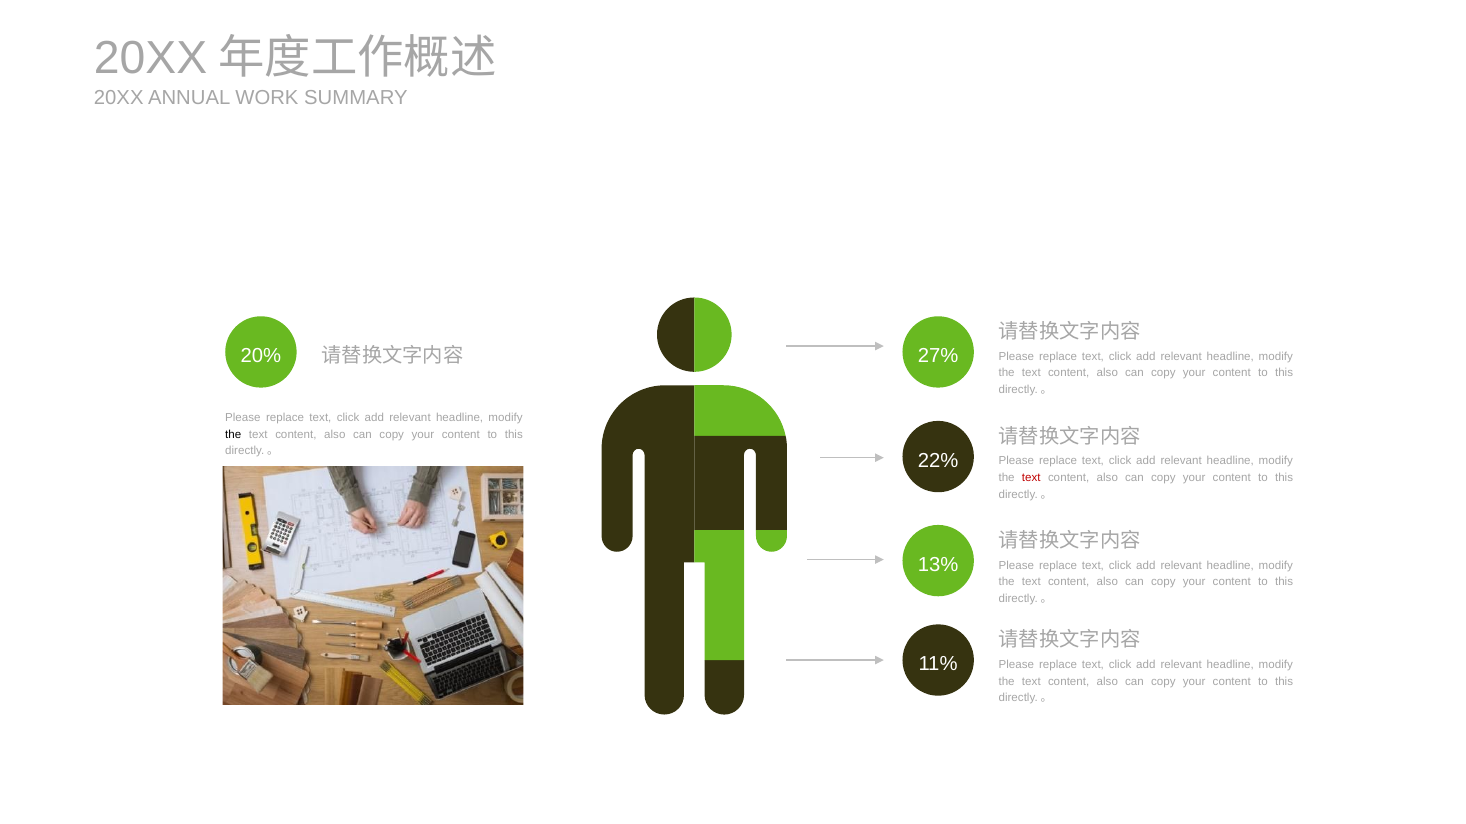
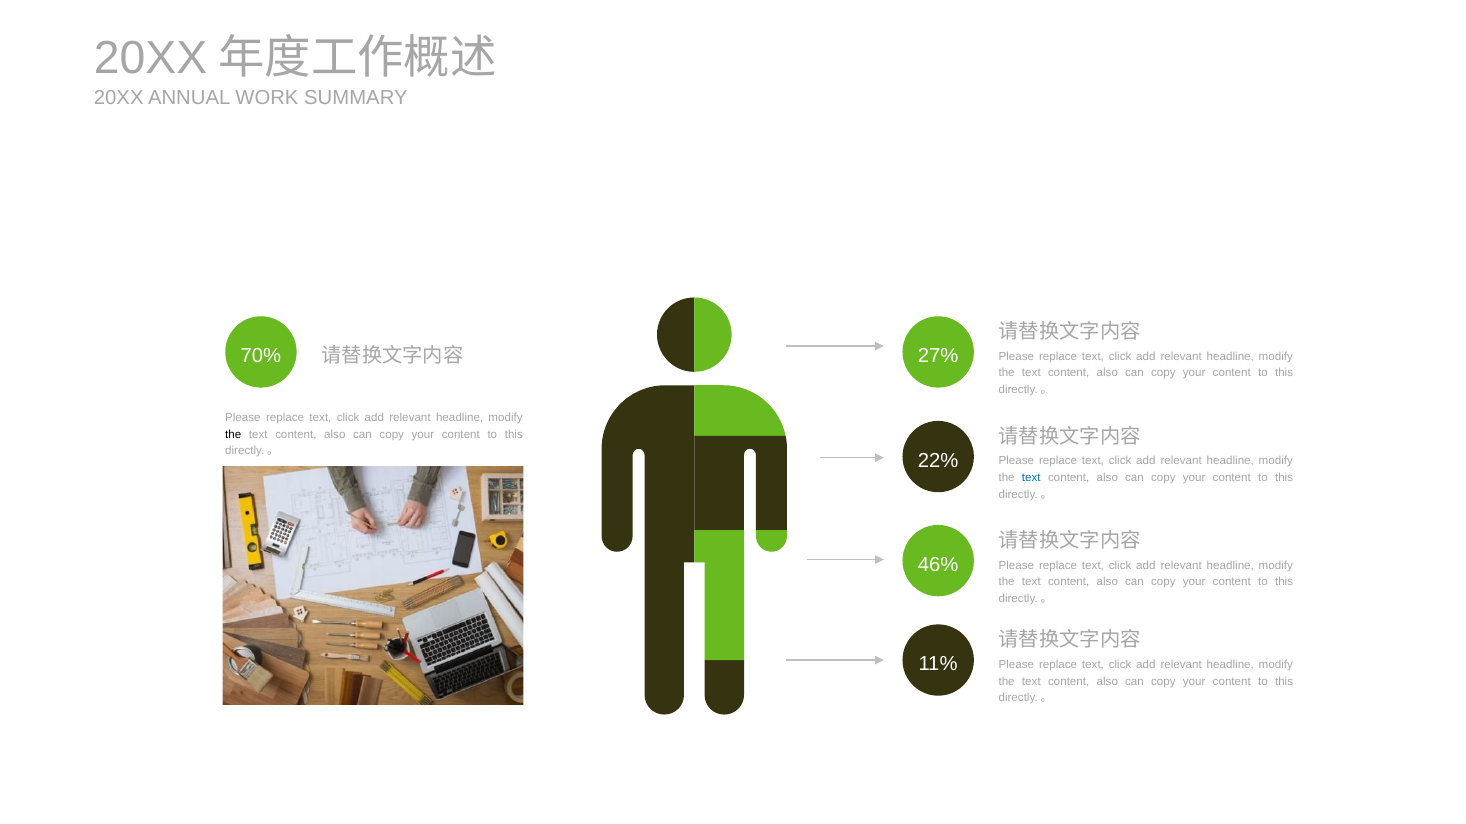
20%: 20% -> 70% (261, 356)
text colour: red -> blue (1031, 478)
13%: 13% -> 46% (938, 565)
